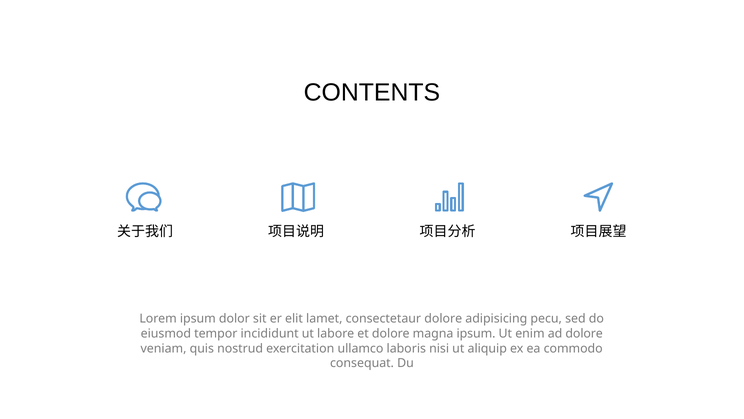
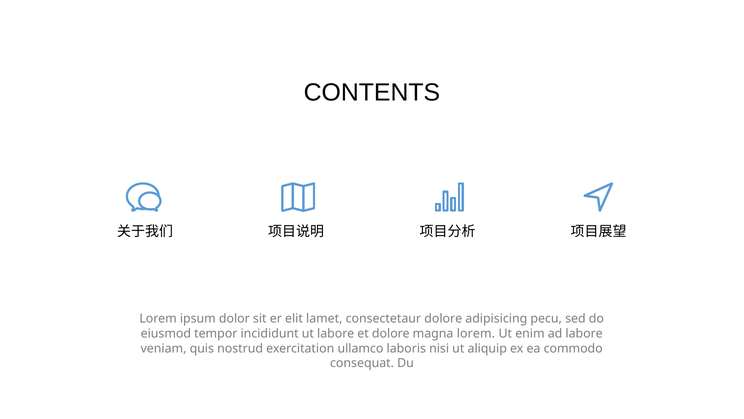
magna ipsum: ipsum -> lorem (476, 333)
ad dolore: dolore -> labore (584, 333)
